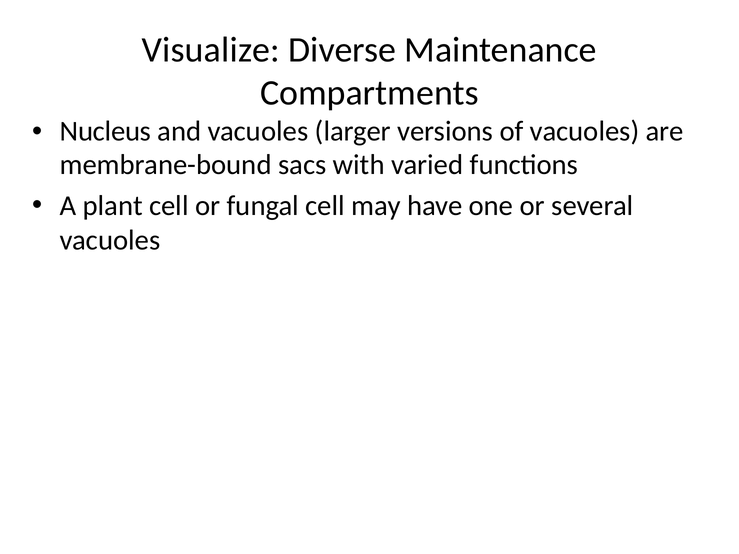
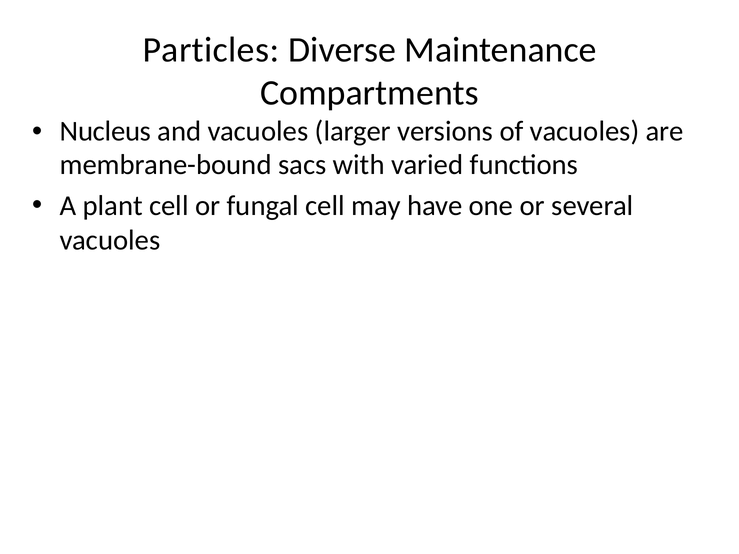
Visualize: Visualize -> Particles (211, 50)
